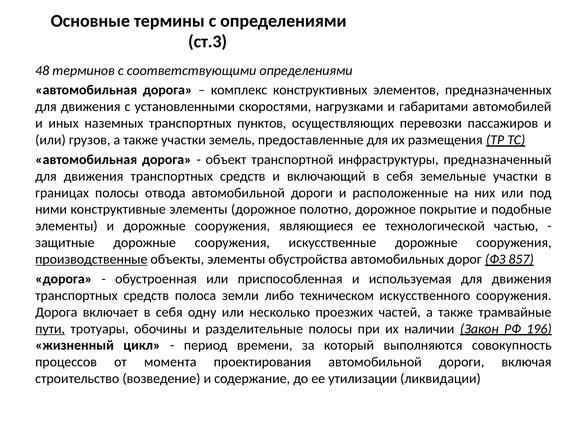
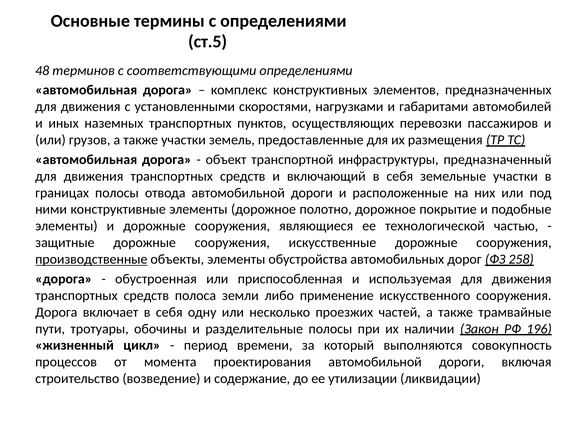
ст.3: ст.3 -> ст.5 (208, 42)
857: 857 -> 258 (521, 259)
техническом: техническом -> применение (337, 296)
пути underline: present -> none (50, 329)
